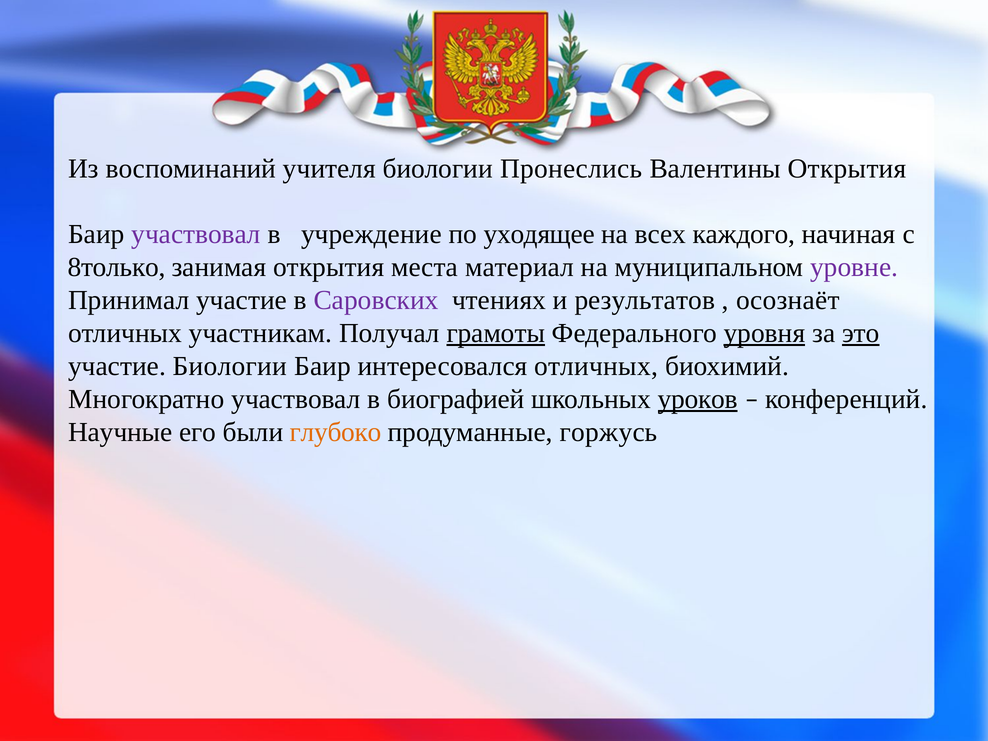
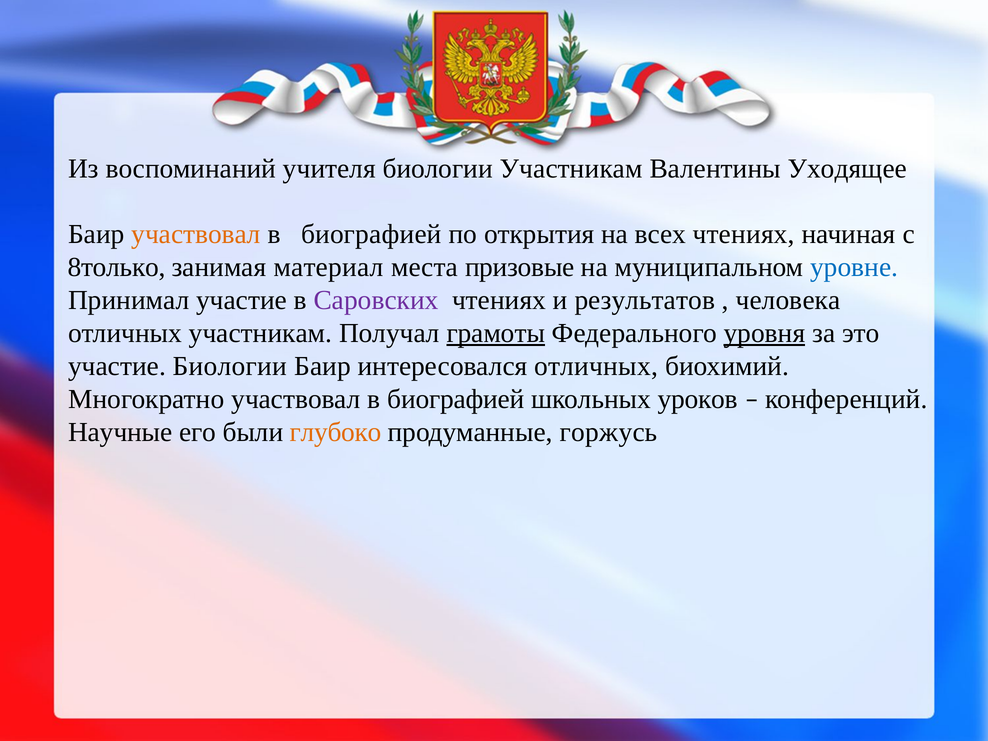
биологии Пронеслись: Пронеслись -> Участникам (571, 169)
Валентины Открытия: Открытия -> Уходящее (847, 169)
участвовал colour: purple -> orange (196, 234)
учреждение: учреждение -> биографией (371, 234)
уходящее: уходящее -> открытия (539, 234)
всех каждого: каждого -> чтениях (744, 234)
занимая открытия: открытия -> материал (329, 267)
материал: материал -> призовые (520, 267)
уровне colour: purple -> blue (854, 267)
осознаёт: осознаёт -> человека (788, 300)
это underline: present -> none (861, 333)
уроков underline: present -> none (698, 399)
